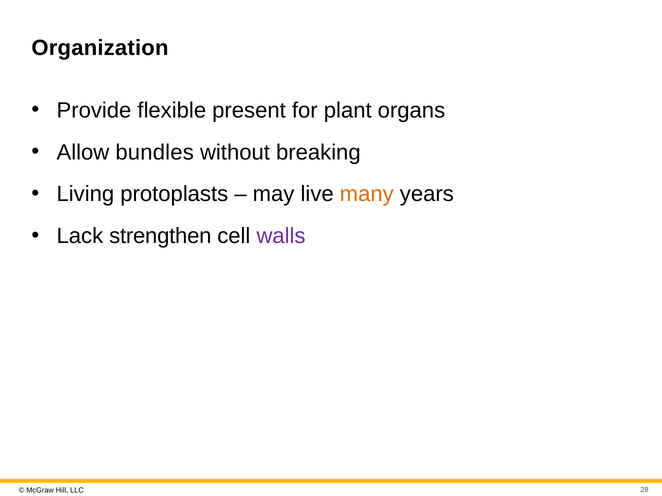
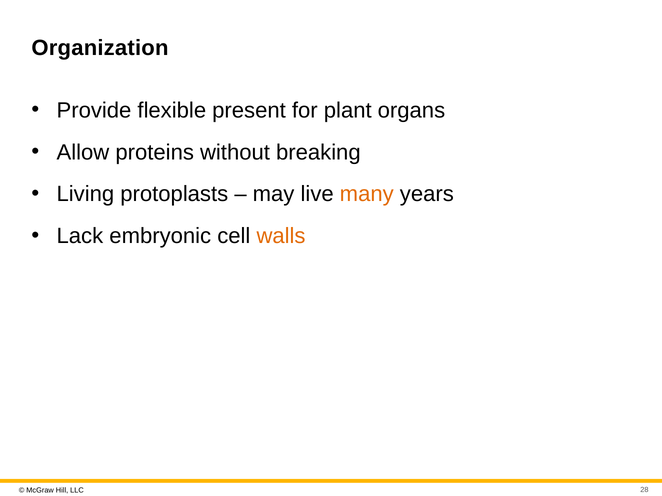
bundles: bundles -> proteins (155, 152)
strengthen: strengthen -> embryonic (160, 236)
walls colour: purple -> orange (281, 236)
